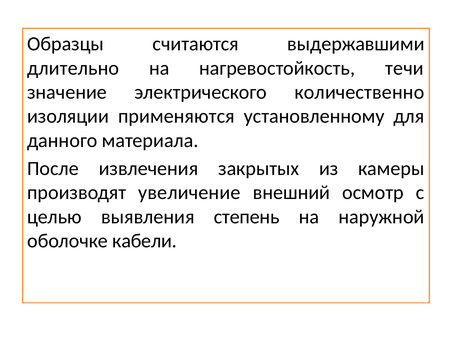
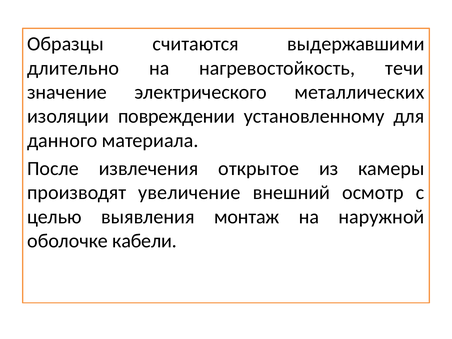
количественно: количественно -> металлических (359, 92)
применяются: применяются -> повреждении (177, 116)
закрытых: закрытых -> открытое (259, 169)
степень: степень -> монтаж (247, 217)
